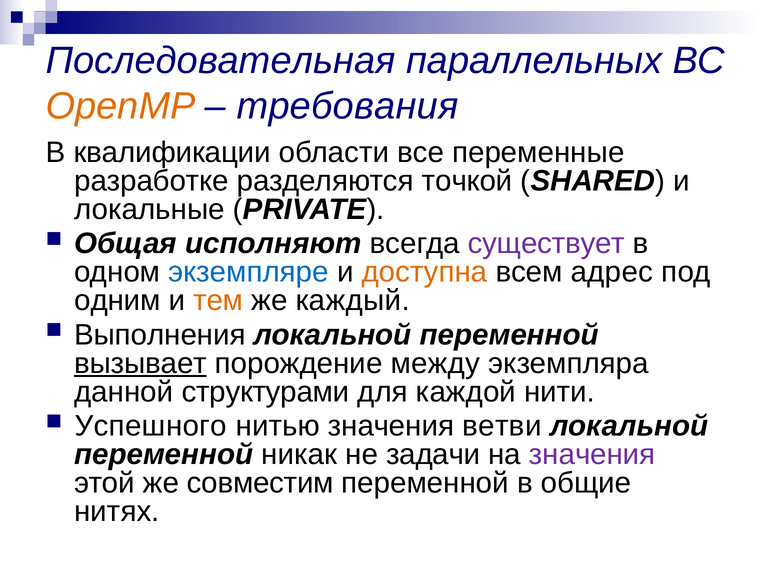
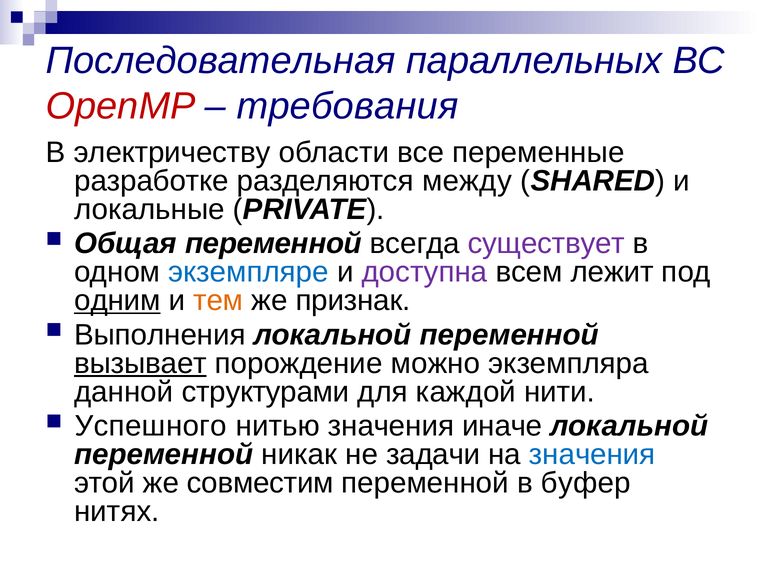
OpenMP colour: orange -> red (121, 106)
квалификации: квалификации -> электричеству (172, 152)
точкой: точкой -> между (467, 181)
Общая исполняют: исполняют -> переменной (274, 244)
доступна colour: orange -> purple (425, 272)
адрес: адрес -> лежит (612, 272)
одним underline: none -> present (117, 300)
каждый: каждый -> признак (353, 300)
между: между -> можно (435, 363)
ветви: ветви -> иначе (502, 426)
значения colour: purple -> blue (592, 454)
общие: общие -> буфер (586, 483)
